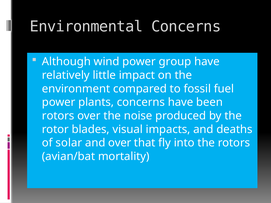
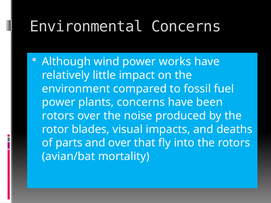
group: group -> works (175, 62)
solar: solar -> parts (69, 143)
